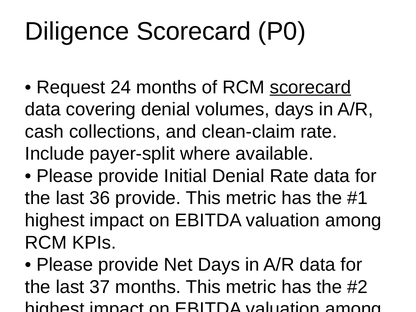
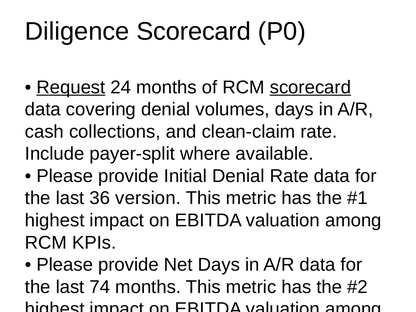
Request underline: none -> present (71, 87)
36 provide: provide -> version (148, 198)
37: 37 -> 74 (100, 287)
